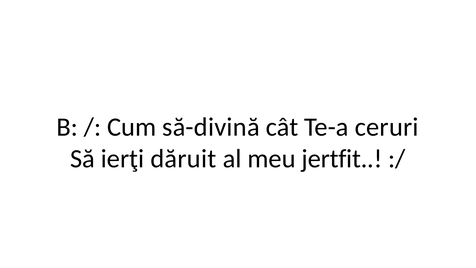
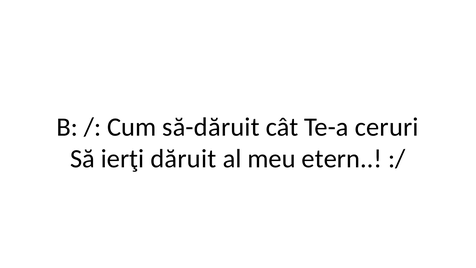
să-divină: să-divină -> să-dăruit (211, 127)
jertfit: jertfit -> etern (342, 159)
